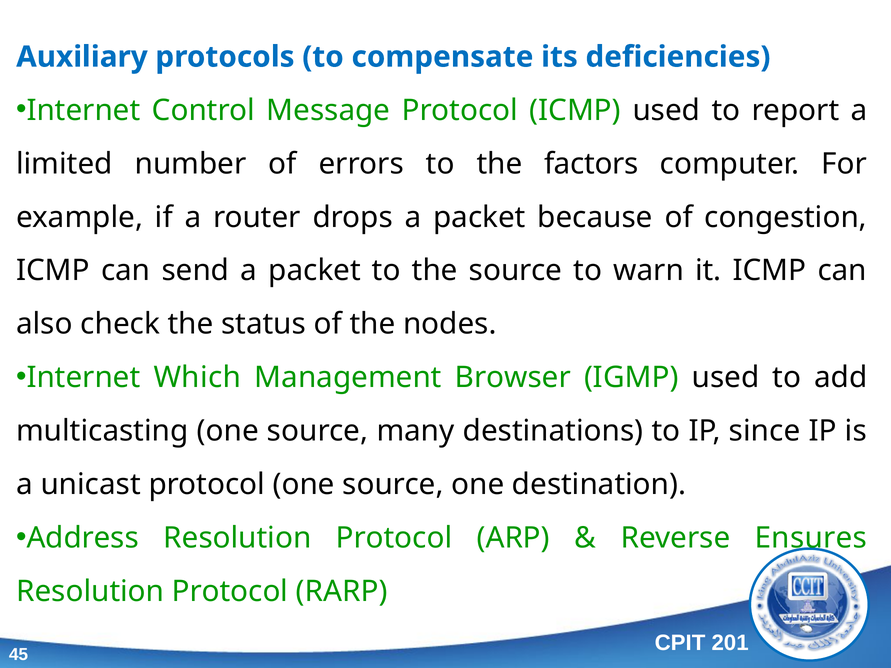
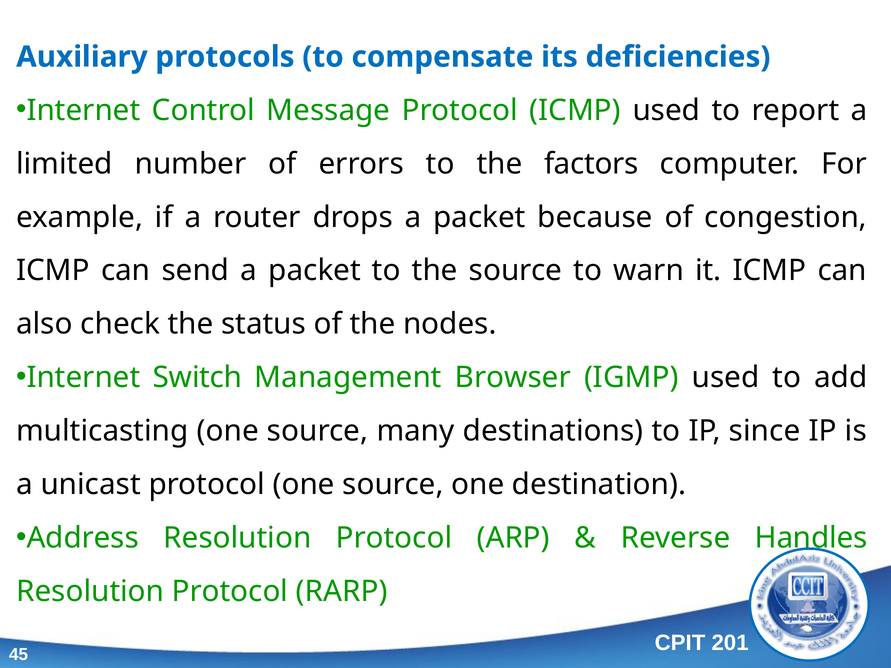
Which: Which -> Switch (198, 378)
Ensures: Ensures -> Handles (811, 538)
